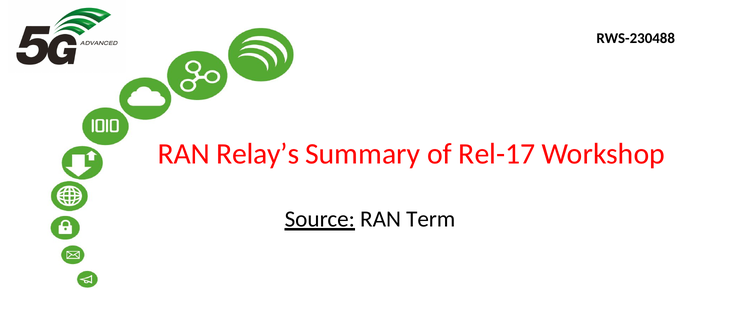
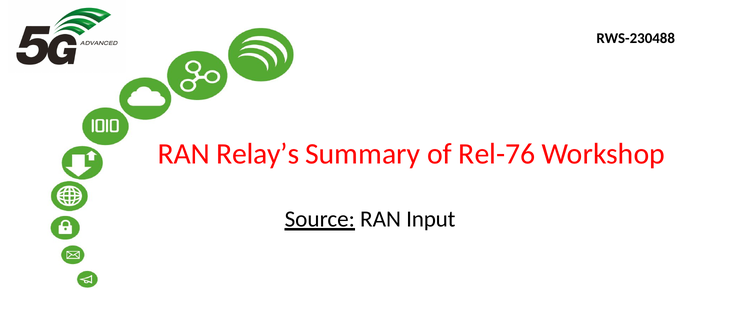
Rel-17: Rel-17 -> Rel-76 (497, 154)
Term: Term -> Input (431, 219)
